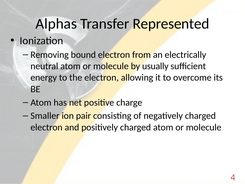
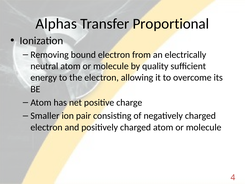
Represented: Represented -> Proportional (171, 24)
usually: usually -> quality (155, 66)
